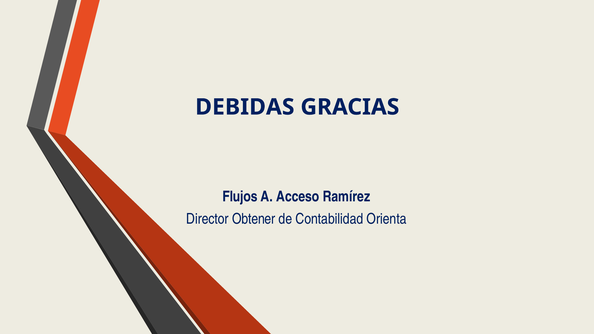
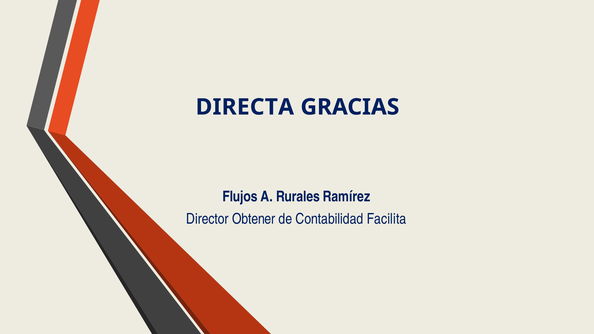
DEBIDAS: DEBIDAS -> DIRECTA (245, 107)
Acceso: Acceso -> Rurales (298, 197)
Orienta: Orienta -> Facilita (387, 219)
